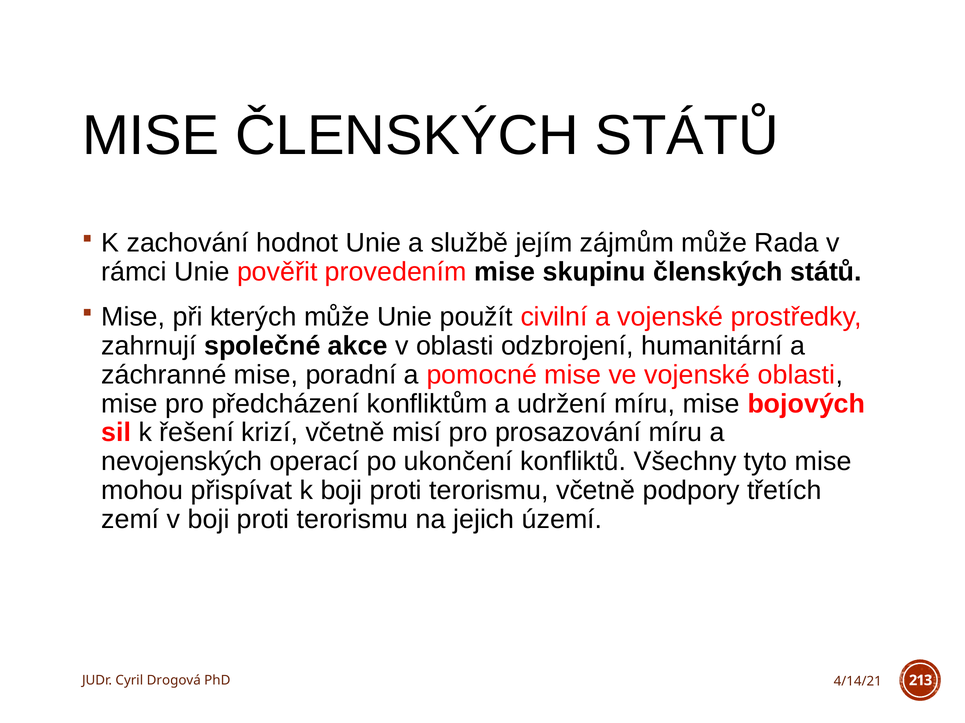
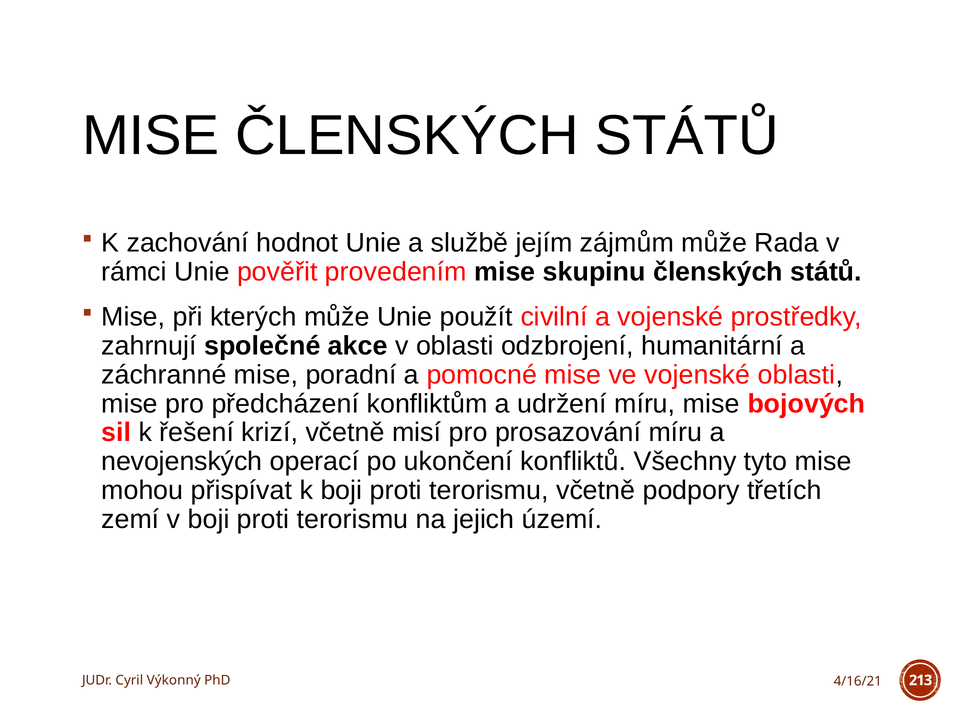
Drogová: Drogová -> Výkonný (174, 681)
4/14/21: 4/14/21 -> 4/16/21 (858, 682)
